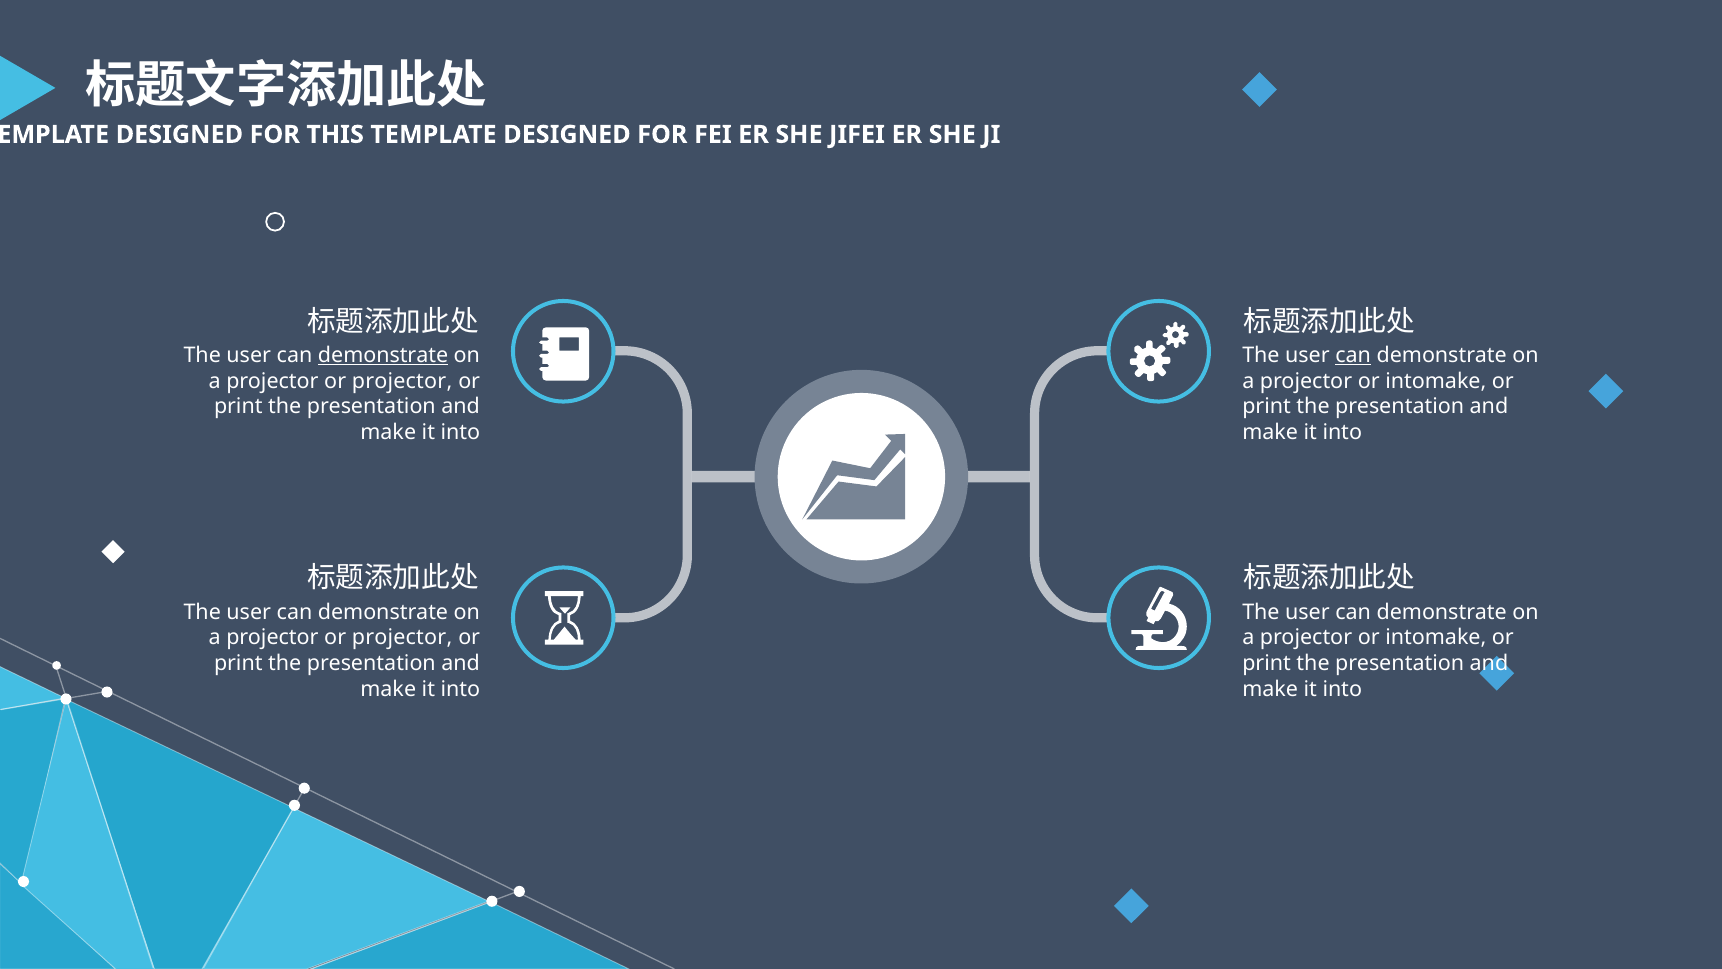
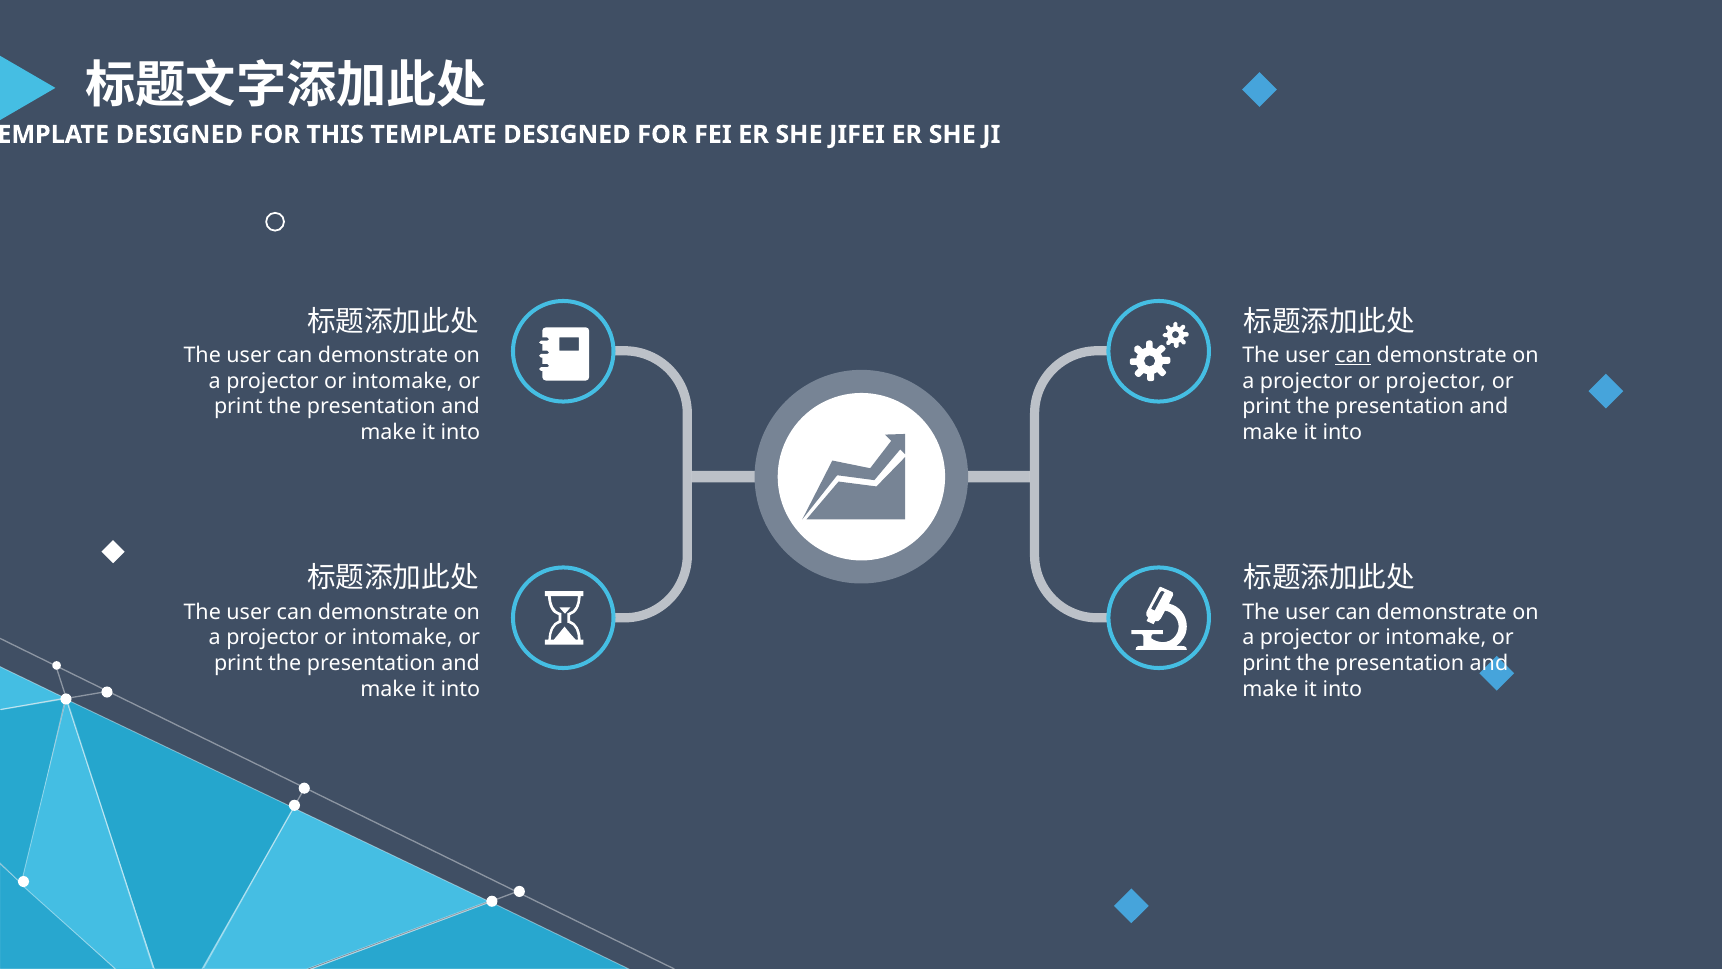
demonstrate underline: present -> none (383, 355)
projector: projector -> intomake (402, 381)
intomake: intomake -> projector (1436, 381)
projector: projector -> intomake (402, 638)
